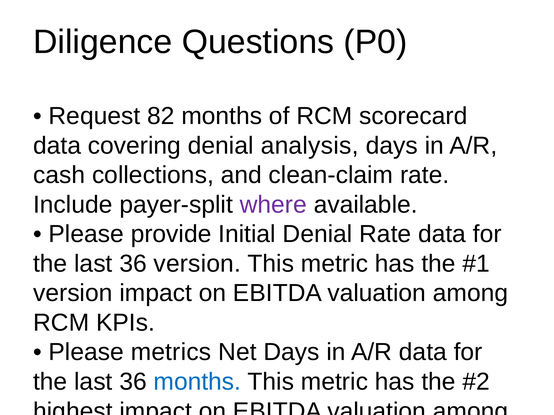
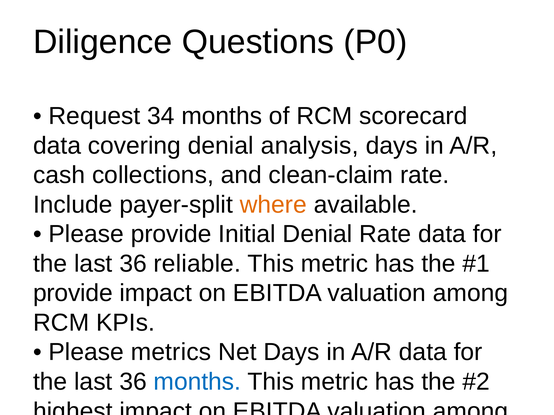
82: 82 -> 34 (161, 116)
where colour: purple -> orange (273, 205)
36 version: version -> reliable (197, 264)
version: version -> provide (73, 293)
